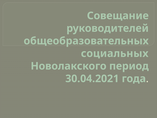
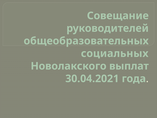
период: период -> выплат (129, 66)
